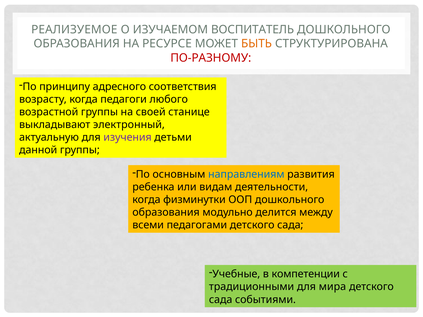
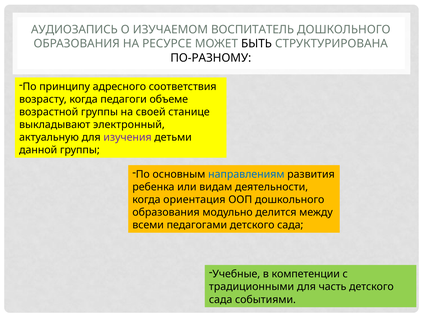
РЕАЛИЗУЕМОЕ: РЕАЛИЗУЕМОЕ -> АУДИОЗАПИСЬ (74, 30)
БЫТЬ colour: orange -> black (257, 44)
ПО-РАЗНОМУ colour: red -> black (211, 58)
любого: любого -> объеме (169, 99)
физминутки: физминутки -> ориентация (194, 200)
мира: мира -> часть (333, 287)
